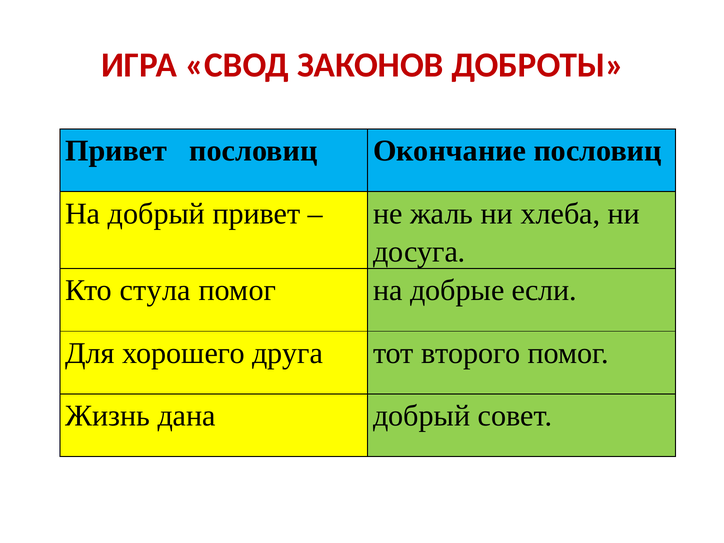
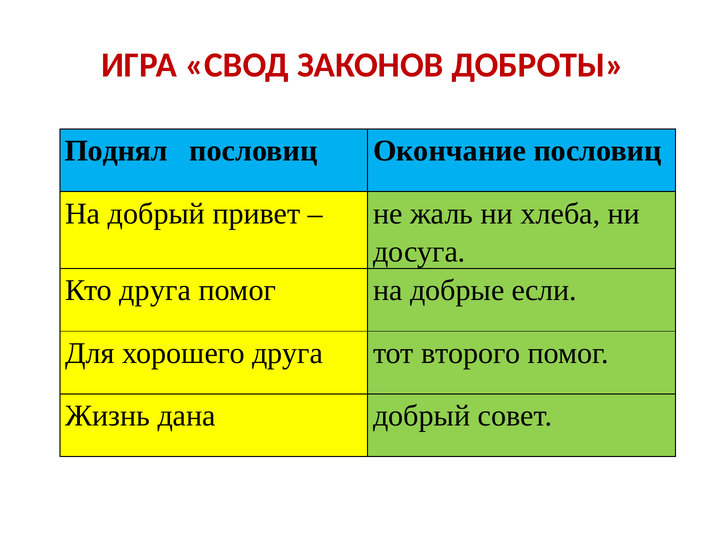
Привет: Привет -> Поднял (116, 151)
Кто стула: стула -> друга (155, 290)
